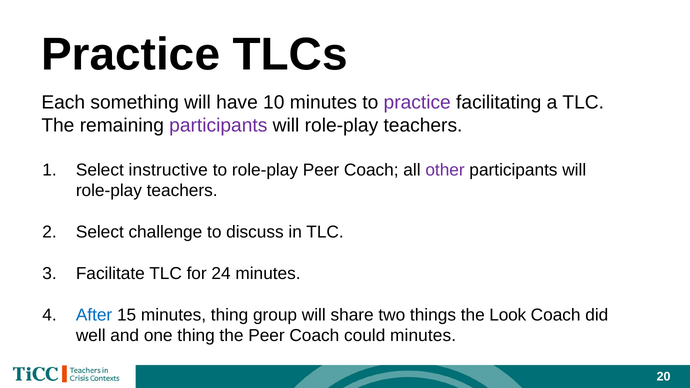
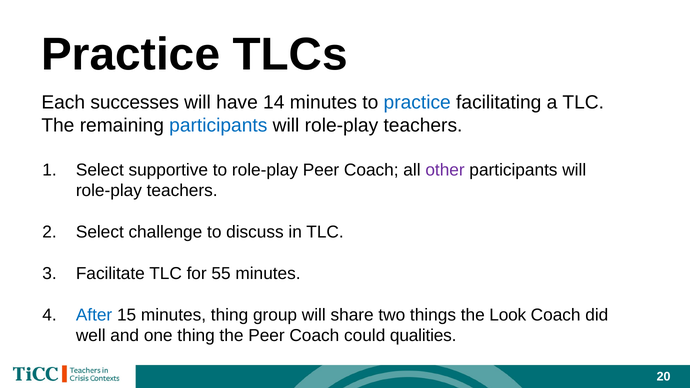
something: something -> successes (135, 102)
10: 10 -> 14 (274, 102)
practice colour: purple -> blue (417, 102)
participants colour: purple -> blue (218, 125)
instructive: instructive -> supportive (168, 170)
24: 24 -> 55 (221, 274)
could minutes: minutes -> qualities (423, 336)
